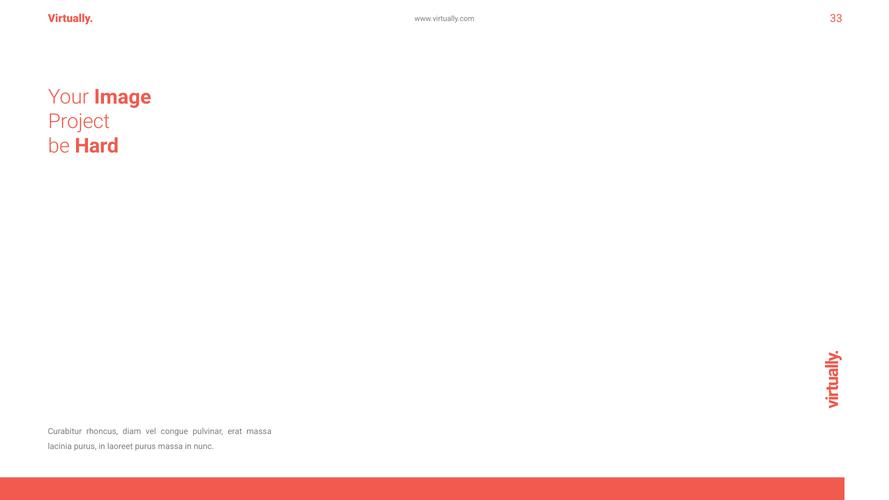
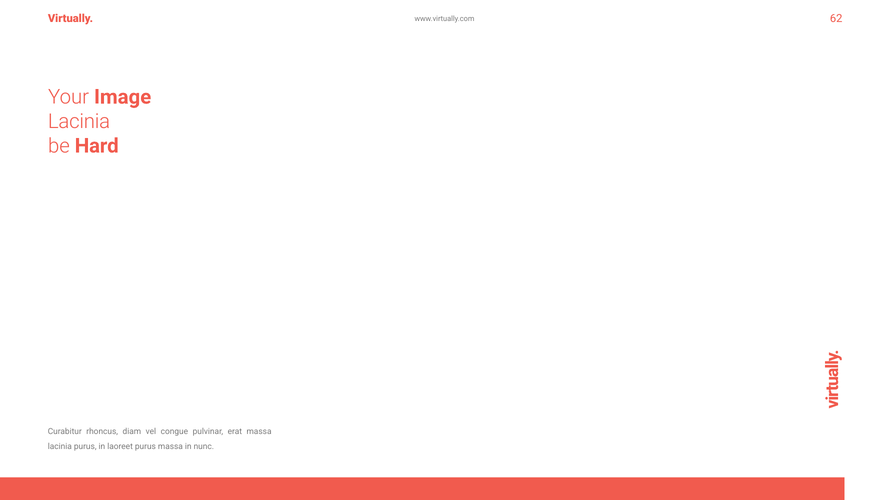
33: 33 -> 62 (836, 19)
Project: Project -> Lacinia (79, 121)
